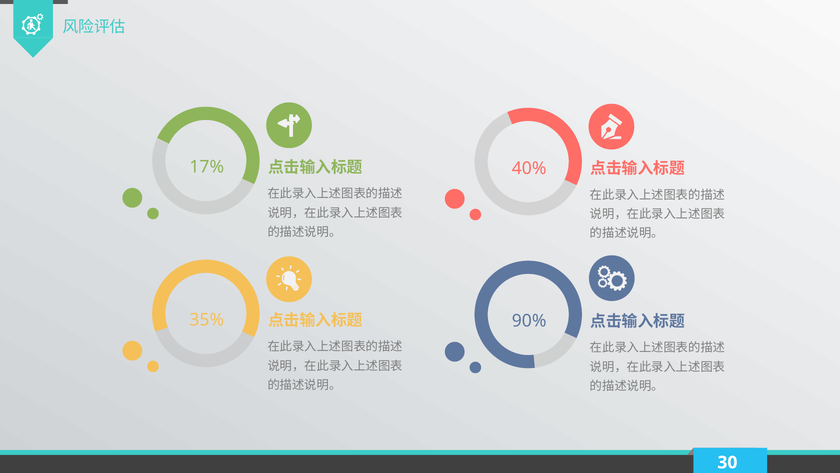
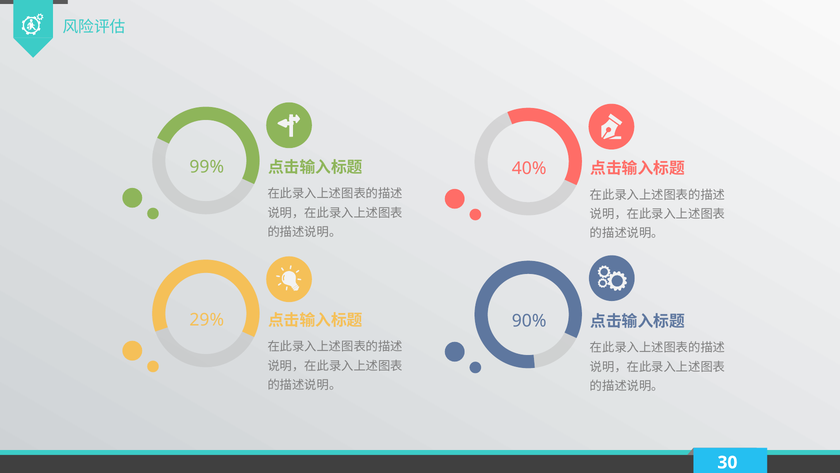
17%: 17% -> 99% (207, 167)
35%: 35% -> 29% (207, 320)
